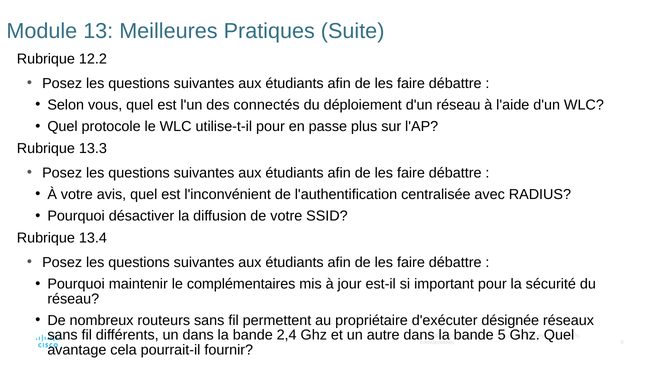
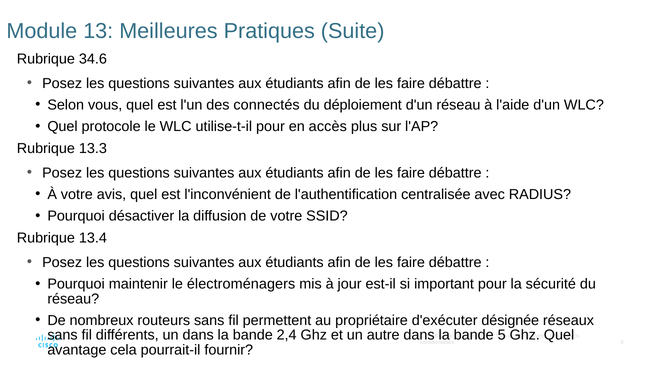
12.2: 12.2 -> 34.6 (93, 59)
passe: passe -> accès (328, 127)
complémentaires: complémentaires -> électroménagers (241, 284)
